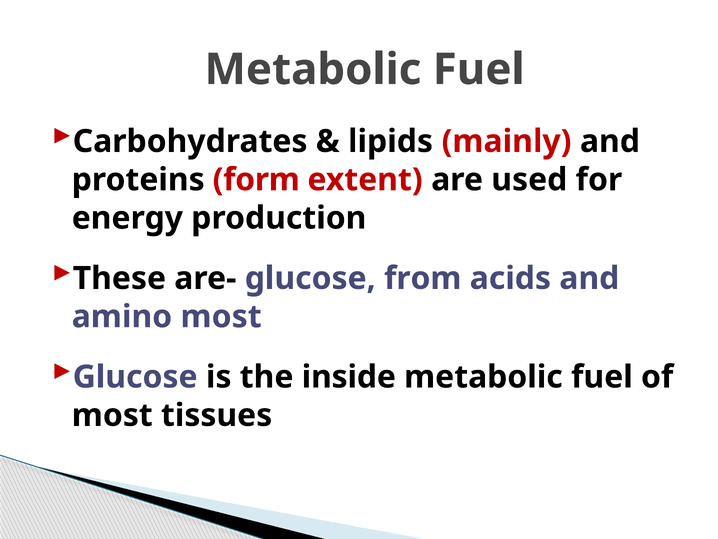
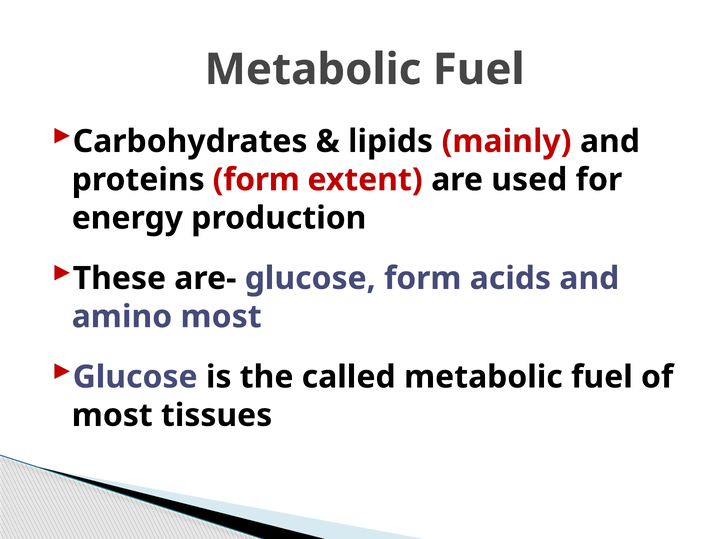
glucose from: from -> form (423, 278)
inside: inside -> called (349, 377)
